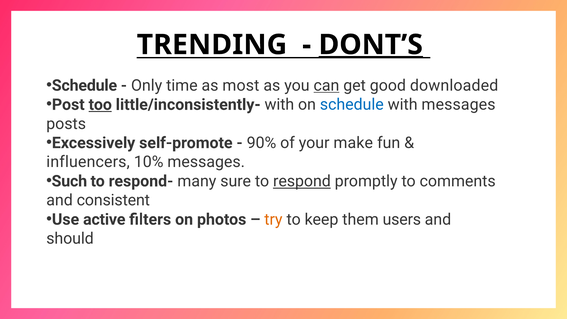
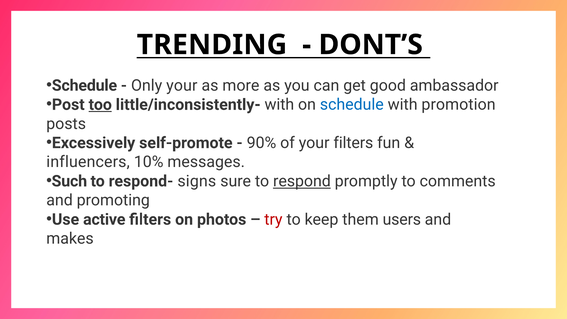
DONT’S underline: present -> none (371, 45)
Only time: time -> your (182, 85)
most: most -> more (241, 85)
can underline: present -> none (326, 85)
downloaded: downloaded -> ambassador (454, 85)
with messages: messages -> promotion (459, 105)
your make: make -> filters (353, 143)
many: many -> signs (197, 181)
consistent: consistent -> promoting (113, 200)
try colour: orange -> red (273, 219)
should: should -> makes (70, 239)
